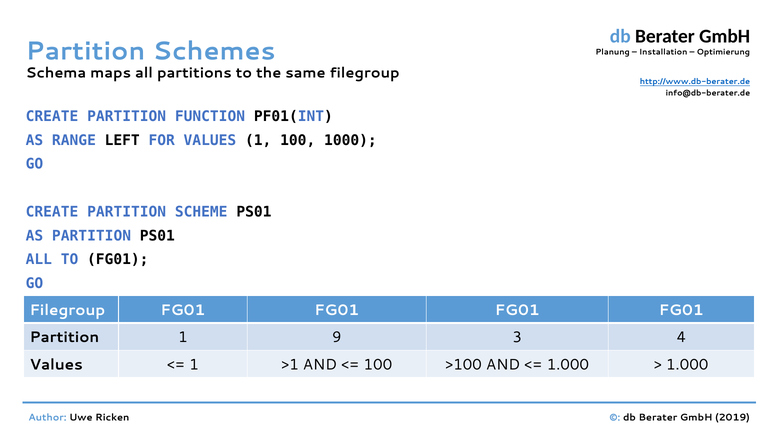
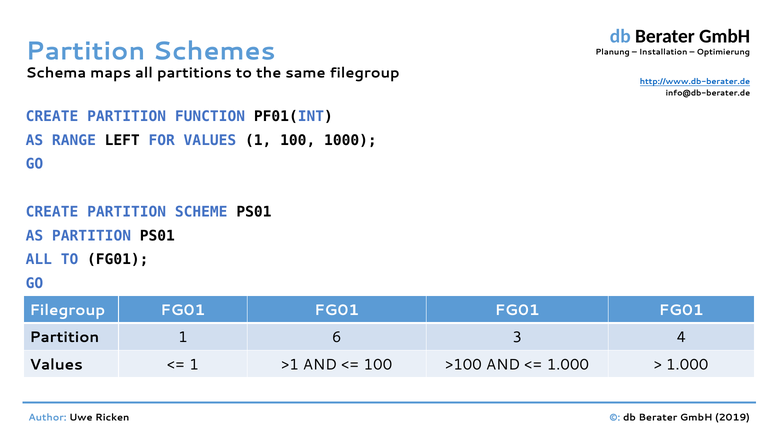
9: 9 -> 6 (337, 337)
